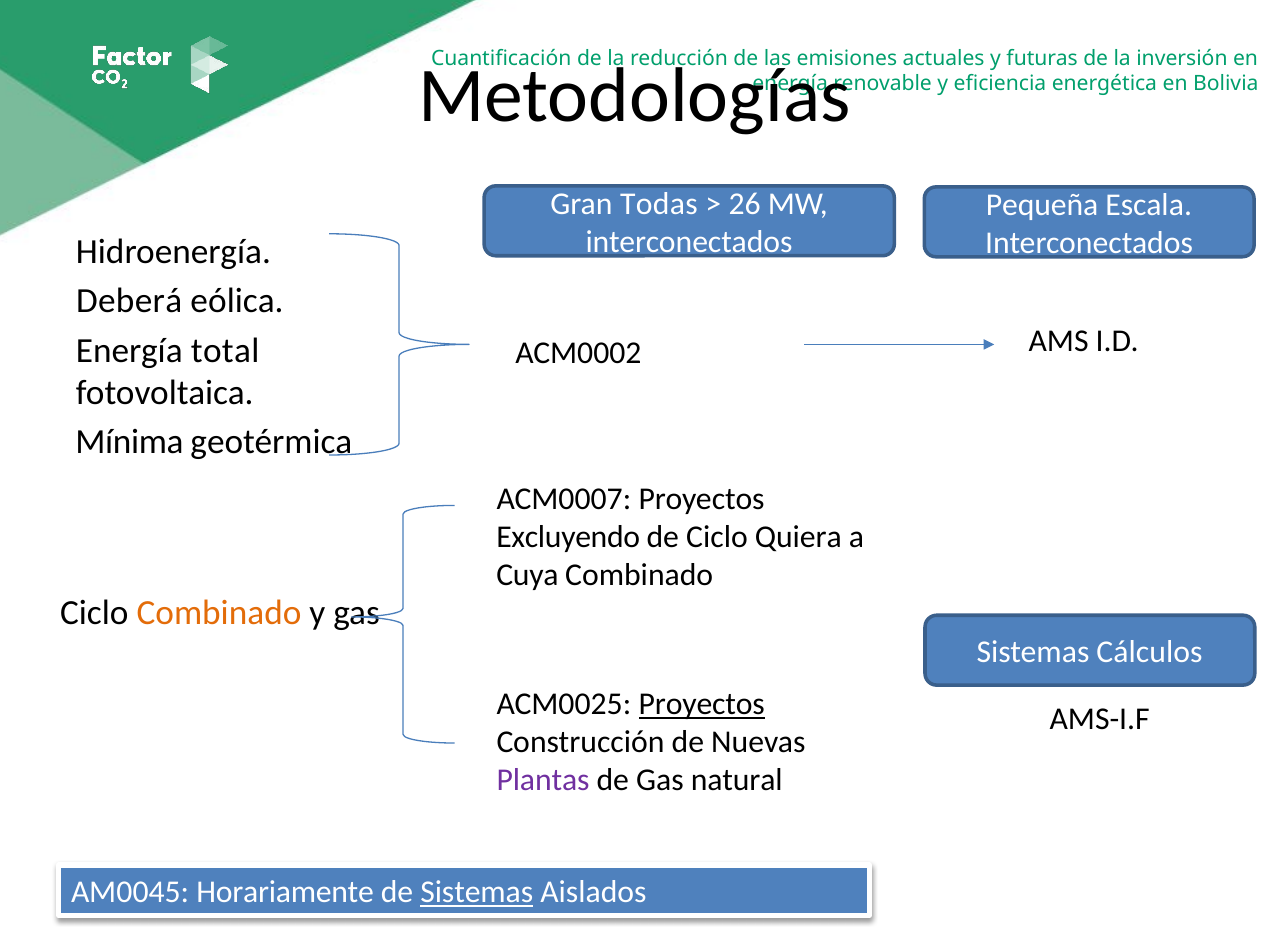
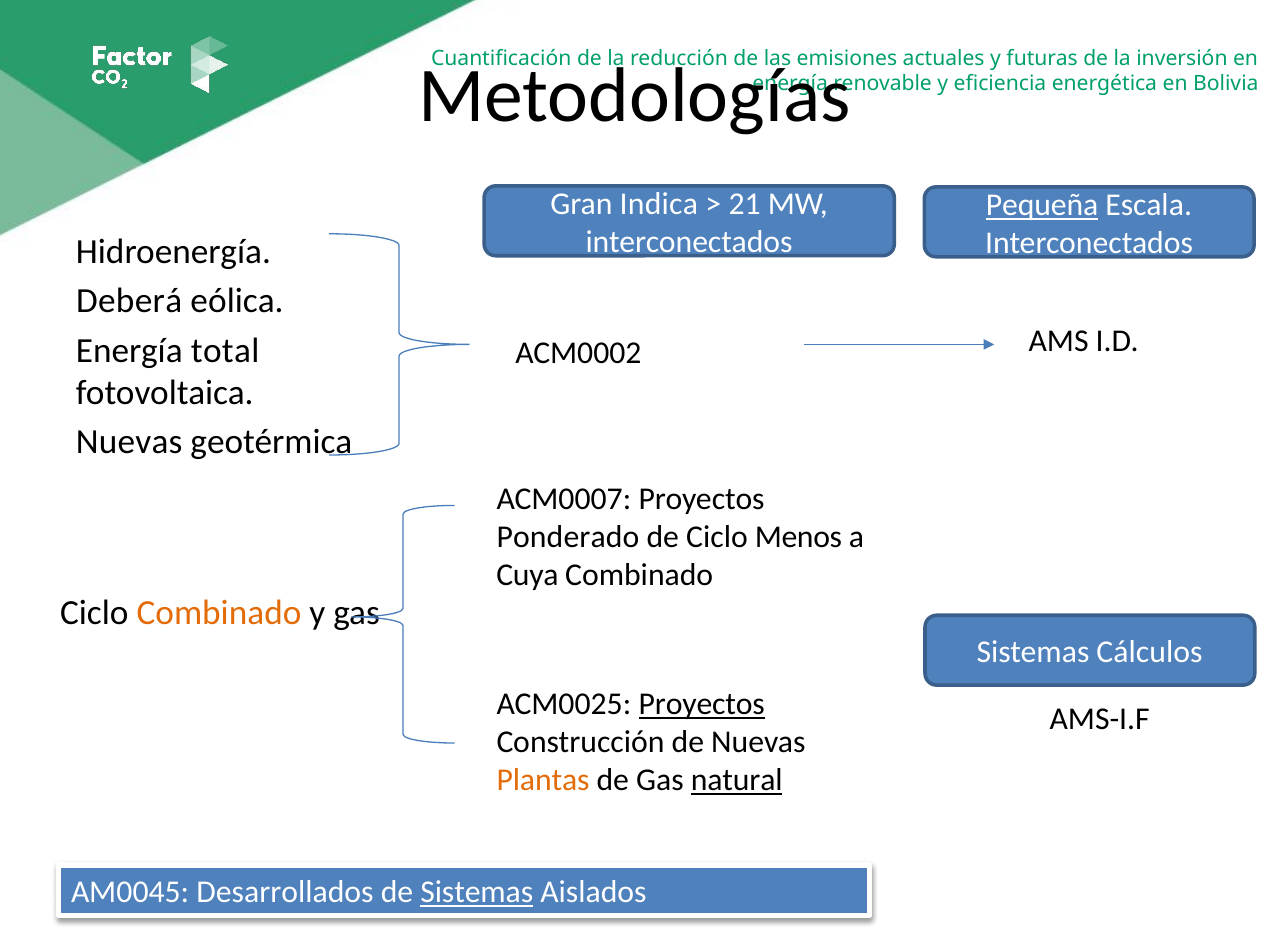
Todas: Todas -> Indica (659, 204)
26: 26 -> 21 (745, 204)
Pequeña underline: none -> present (1042, 205)
Mínima: Mínima -> Nuevas (129, 442)
Excluyendo: Excluyendo -> Ponderado (568, 538)
Quiera: Quiera -> Menos (798, 538)
Plantas colour: purple -> orange (543, 781)
natural underline: none -> present (737, 781)
Horariamente: Horariamente -> Desarrollados (285, 893)
